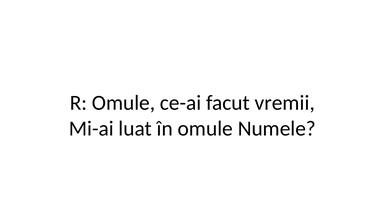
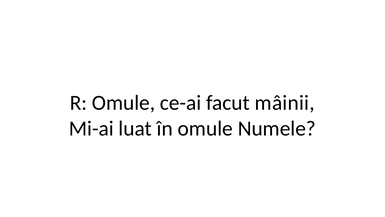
vremii: vremii -> mâinii (285, 103)
